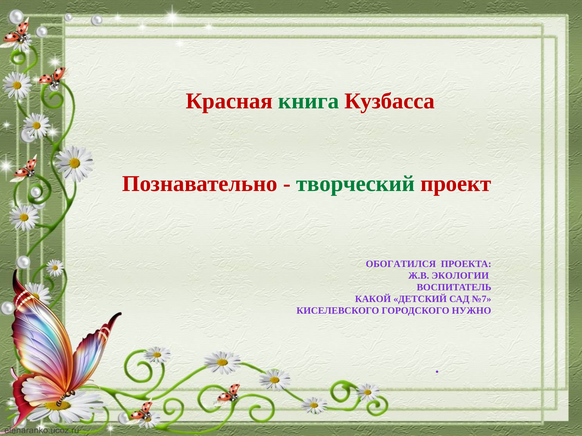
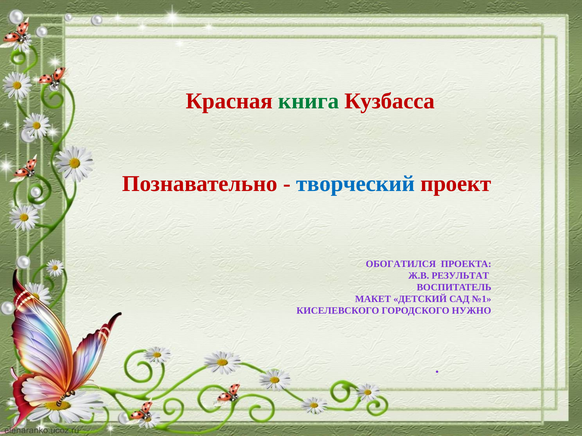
творческий colour: green -> blue (356, 184)
ЭКОЛОГИИ: ЭКОЛОГИИ -> РЕЗУЛЬТАТ (460, 276)
КАКОЙ: КАКОЙ -> МАКЕТ (373, 299)
№7: №7 -> №1 (482, 299)
